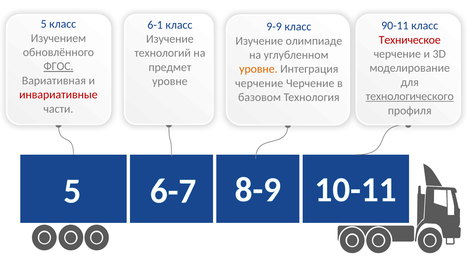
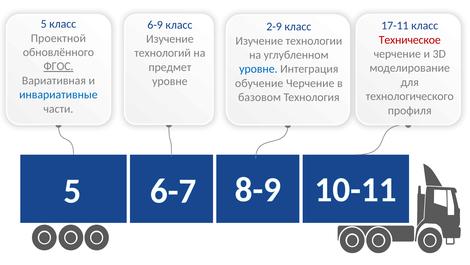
6-1: 6-1 -> 6-9 (155, 25)
90-11: 90-11 -> 17-11 (395, 26)
9-9: 9-9 -> 2-9 (274, 27)
Изучением: Изучением -> Проектной (58, 38)
олимпиаде: олимпиаде -> технологии (314, 41)
уровне colour: orange -> blue (258, 69)
черчение: черчение -> обучение (259, 83)
инвариативные colour: red -> blue (58, 94)
технологического underline: present -> none (410, 96)
